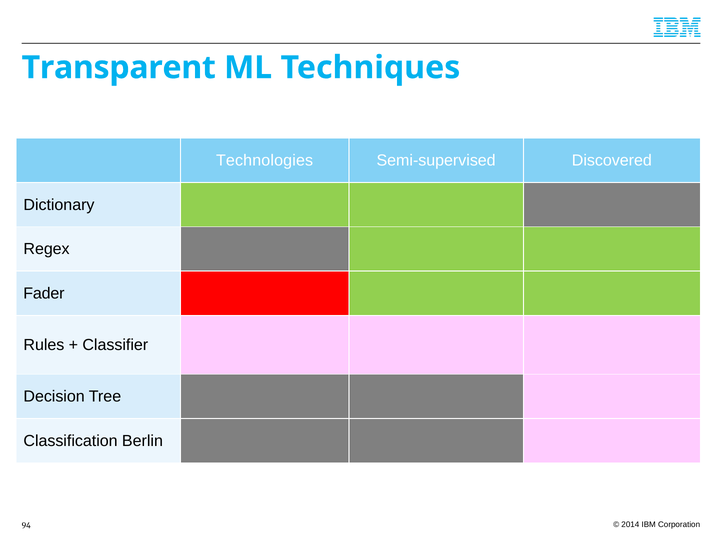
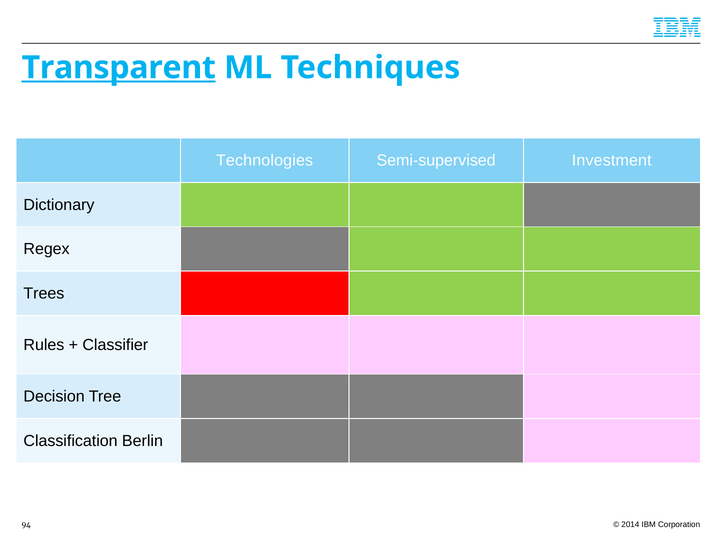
Transparent underline: none -> present (119, 68)
Discovered: Discovered -> Investment (612, 161)
Fader: Fader -> Trees (44, 294)
